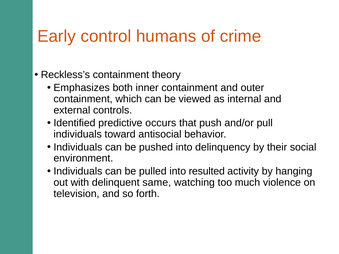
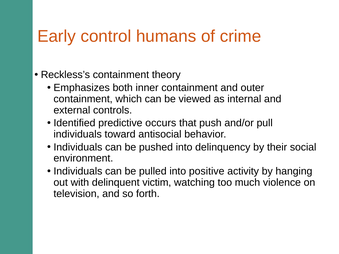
resulted: resulted -> positive (207, 171)
same: same -> victim (157, 183)
